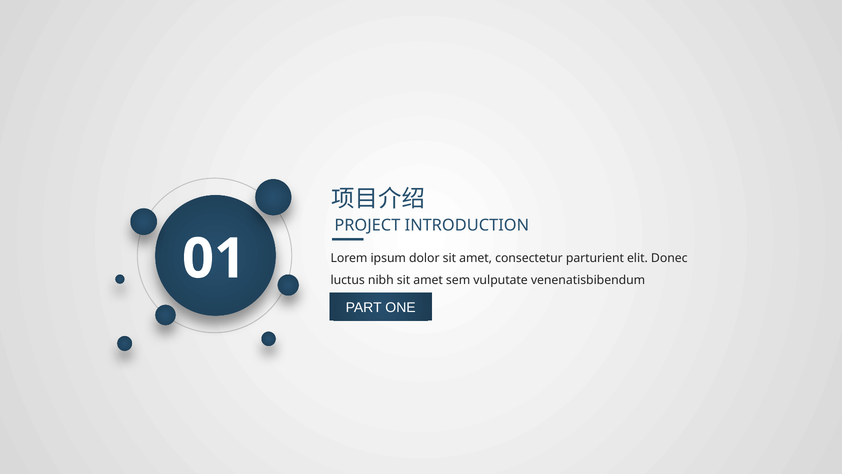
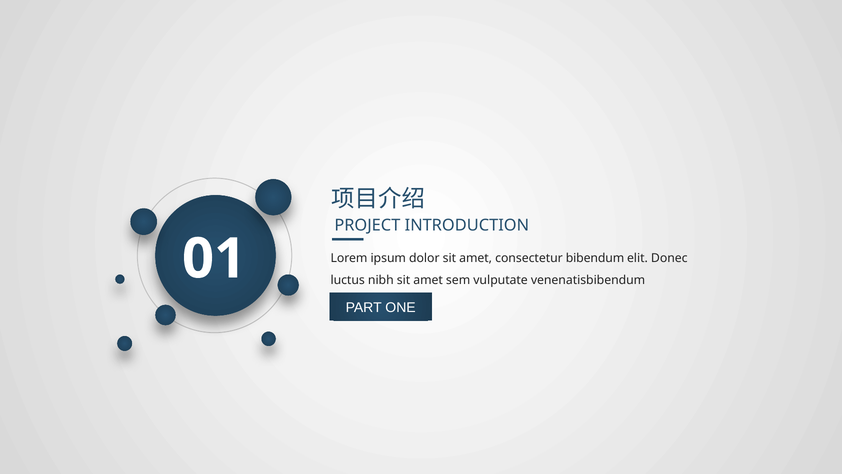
parturient: parturient -> bibendum (595, 258)
